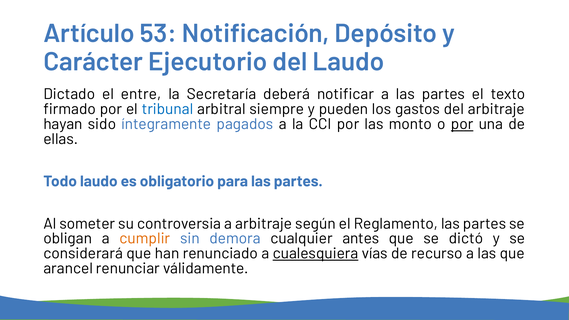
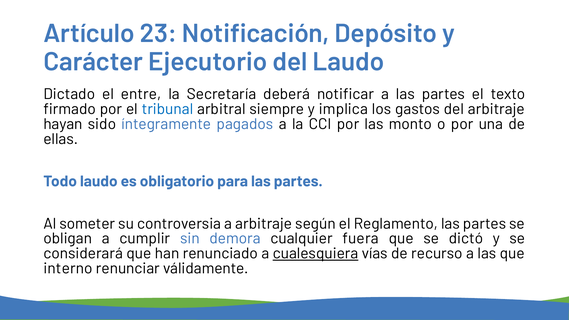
53: 53 -> 23 (158, 34)
pueden: pueden -> implica (343, 109)
por underline: present -> none (462, 124)
cumplir colour: orange -> black (145, 239)
antes: antes -> fuera (361, 239)
arancel: arancel -> interno (68, 269)
